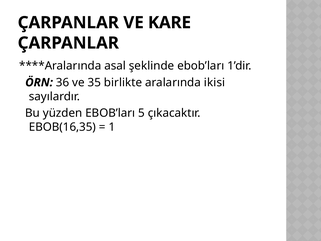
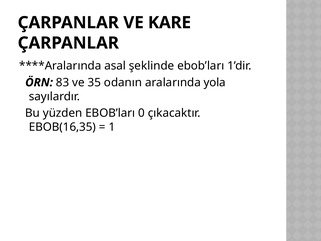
36: 36 -> 83 (63, 82)
birlikte: birlikte -> odanın (123, 82)
ikisi: ikisi -> yola (215, 82)
5: 5 -> 0 (141, 113)
